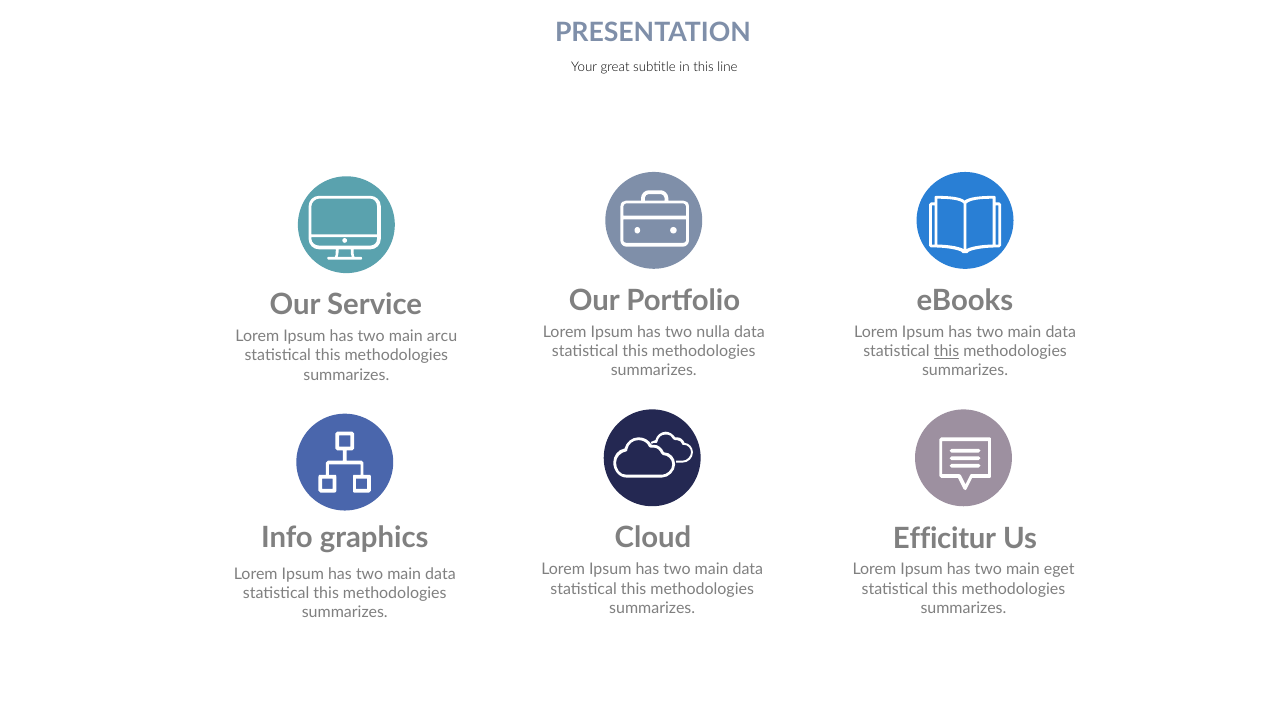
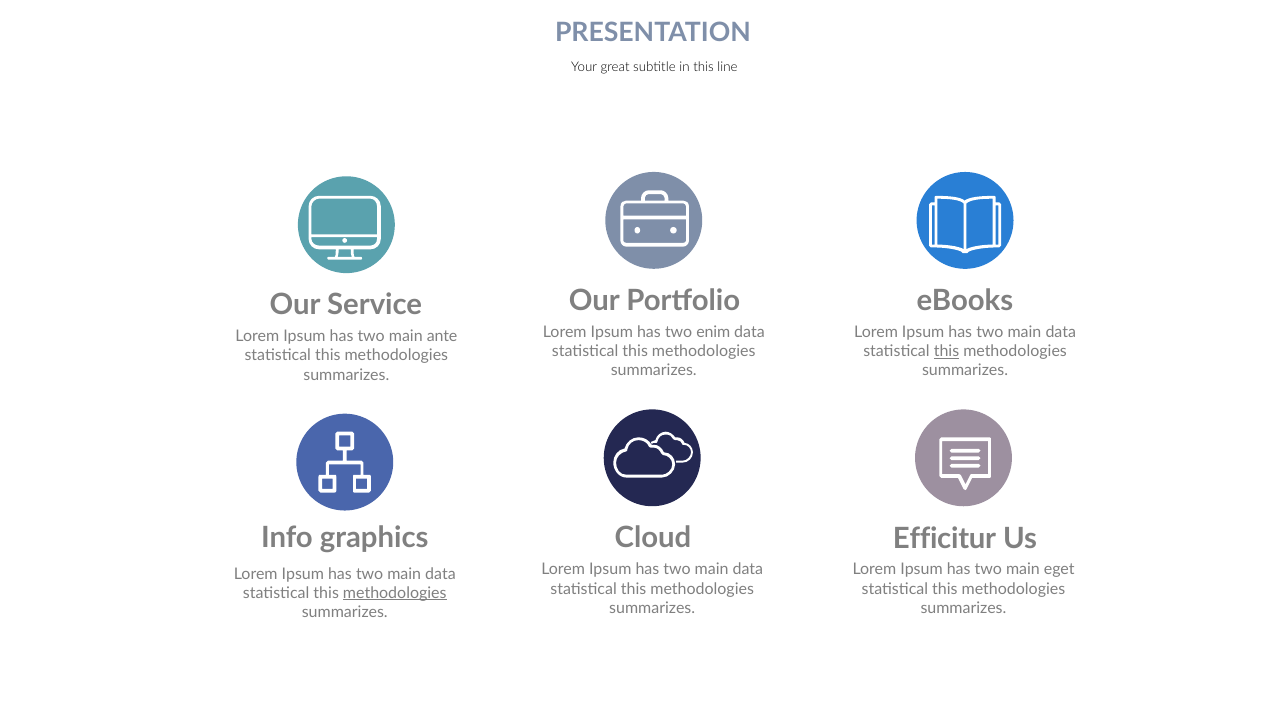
nulla: nulla -> enim (713, 332)
arcu: arcu -> ante (442, 337)
methodologies underline: none -> present (395, 593)
